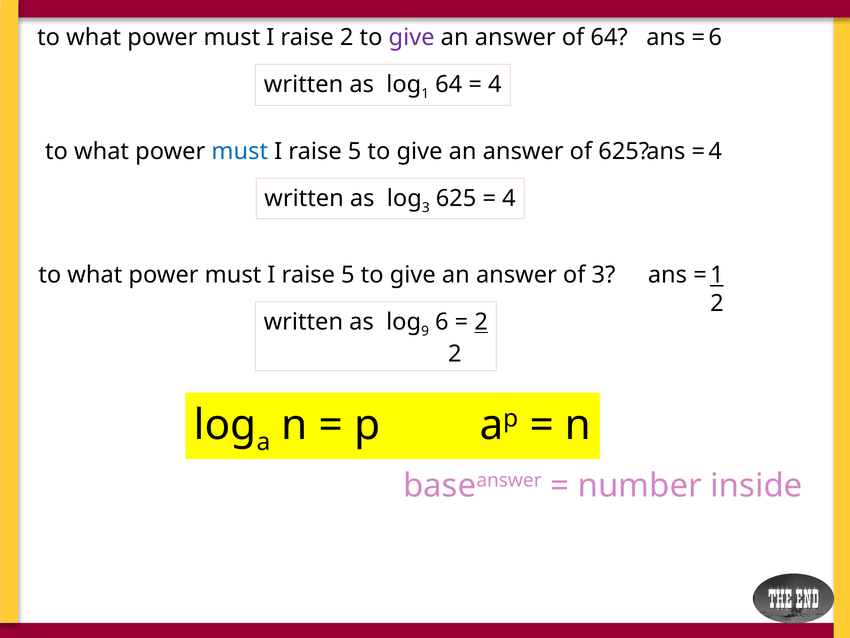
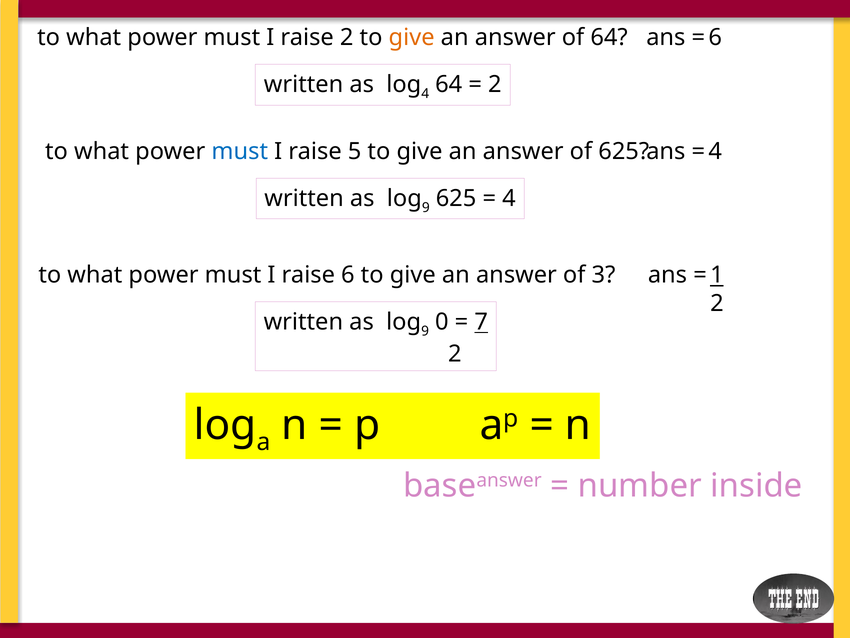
give colour: purple -> orange (412, 38)
1: 1 -> 4 (425, 94)
4: 4 -> 2 (495, 84)
3: 3 -> 9 (426, 207)
5: 5 -> 6 (348, 275)
6: 6 -> 0 (442, 322)
2: 2 -> 7 (481, 322)
